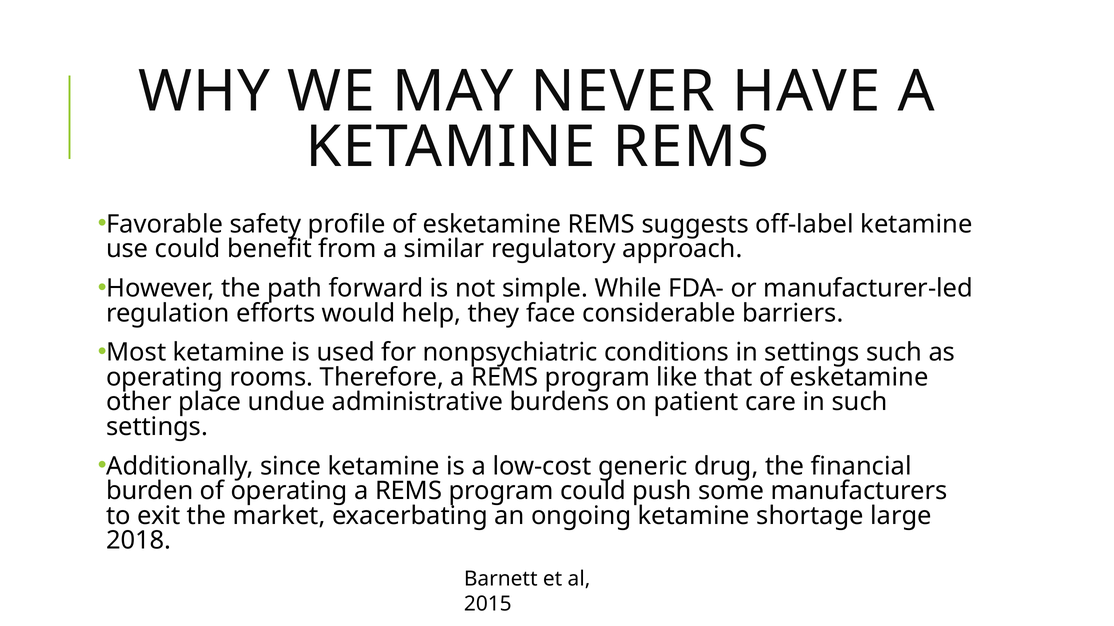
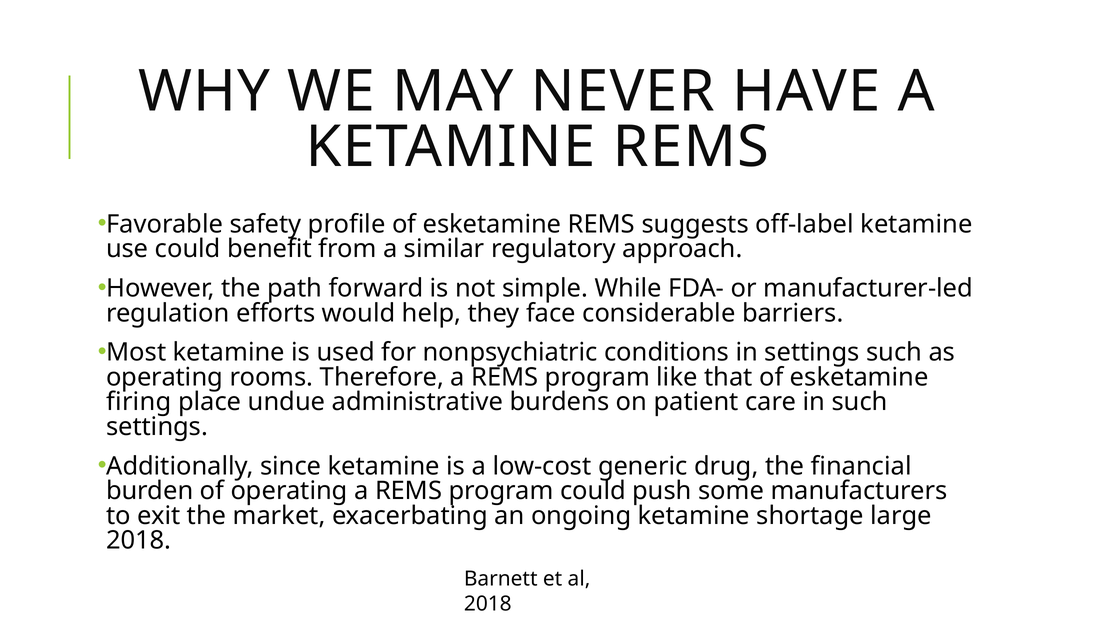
other: other -> firing (139, 402)
2015: 2015 -> 2018 (488, 604)
